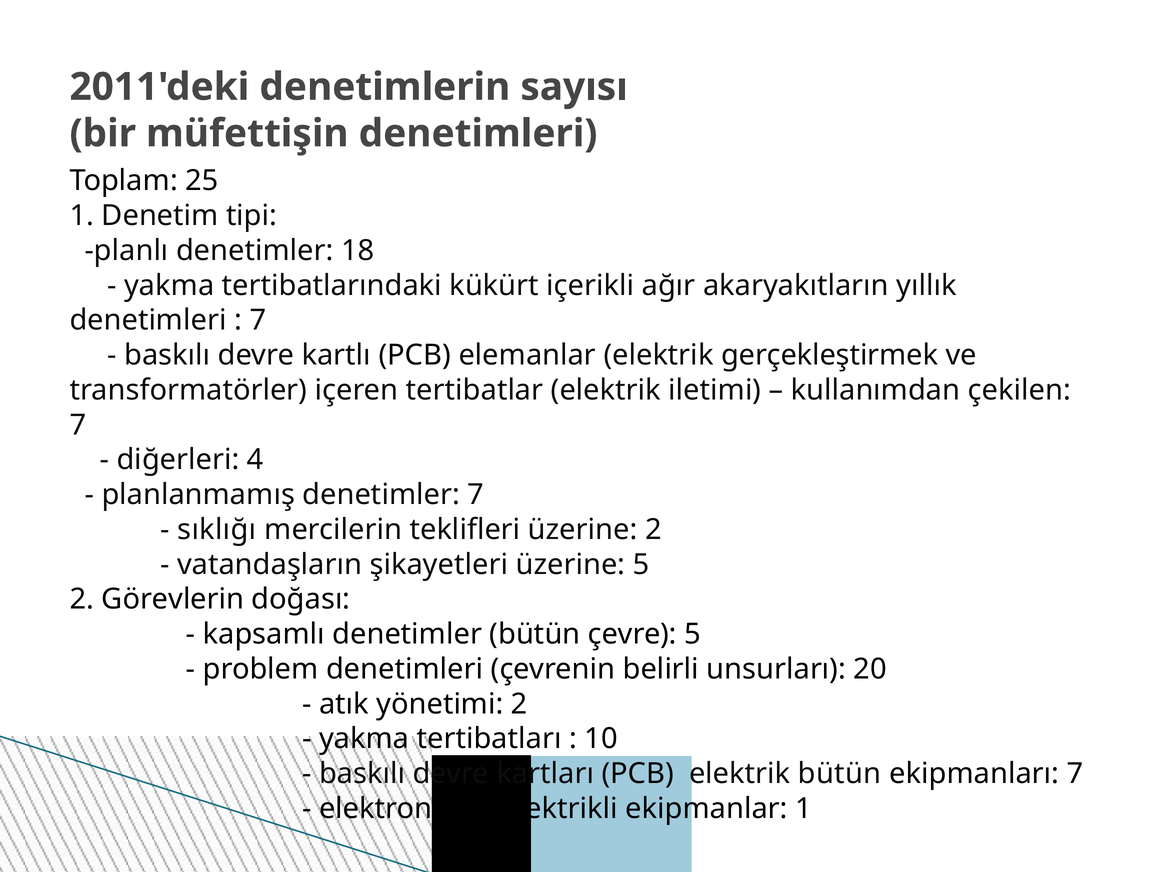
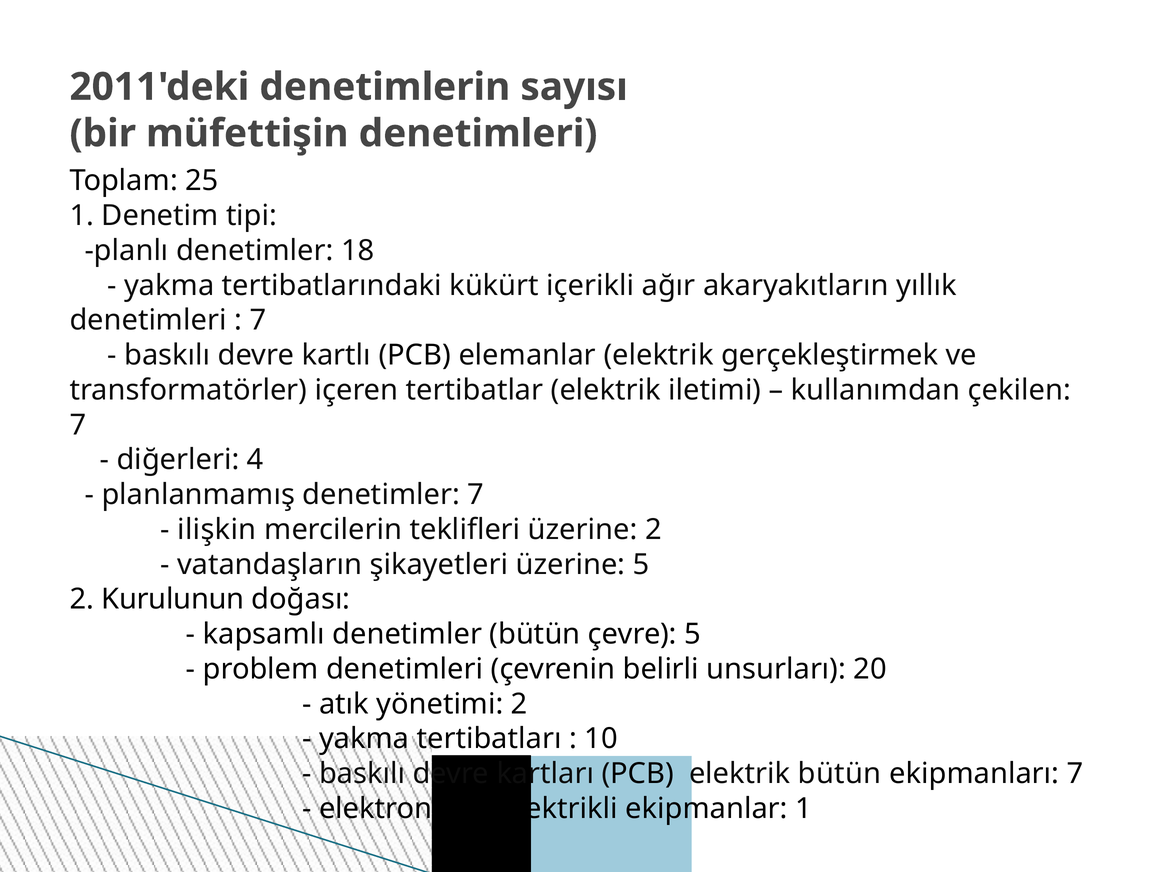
sıklığı: sıklığı -> ilişkin (217, 530)
Görevlerin: Görevlerin -> Kurulunun (173, 600)
